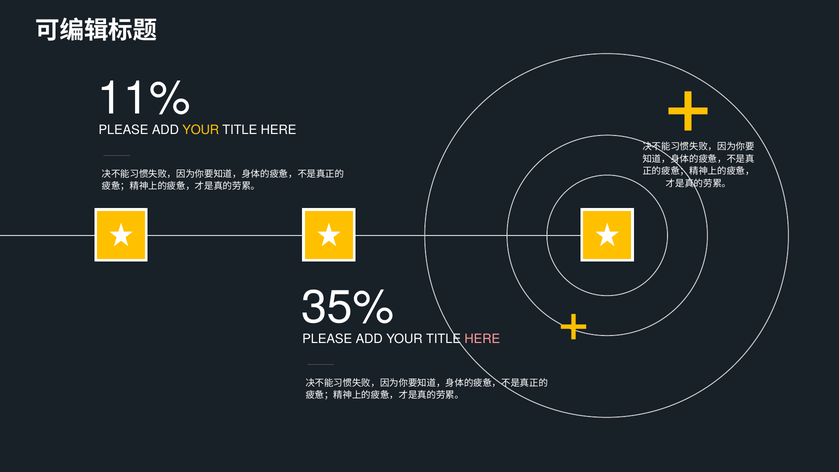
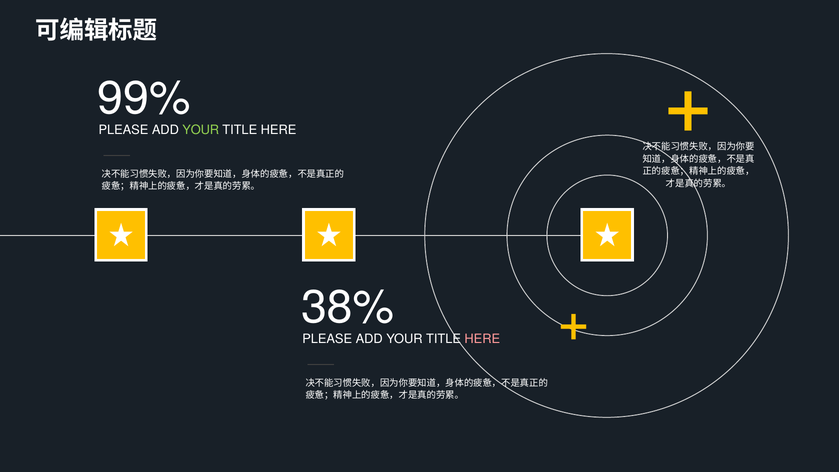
11%: 11% -> 99% (144, 98)
YOUR colour: yellow -> light green (201, 130)
35%: 35% -> 38% (348, 307)
